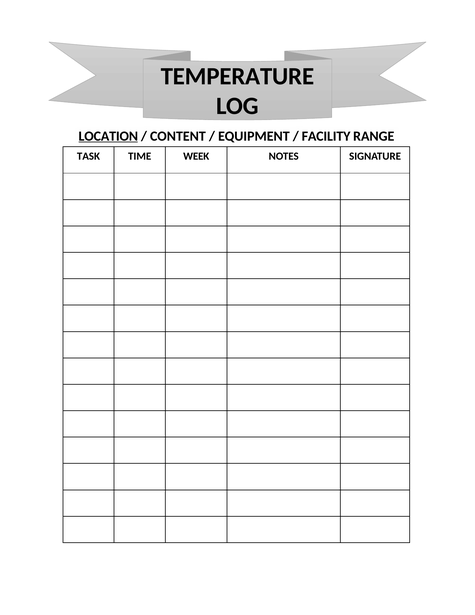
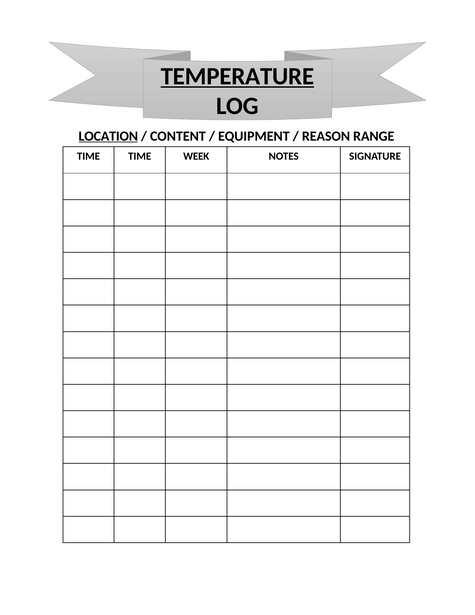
TEMPERATURE underline: none -> present (237, 76)
FACILITY: FACILITY -> REASON (326, 136)
TASK: TASK -> TIME (88, 156)
